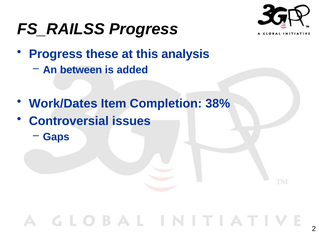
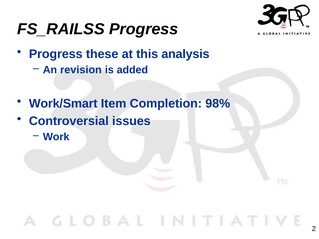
between: between -> revision (81, 70)
Work/Dates: Work/Dates -> Work/Smart (63, 104)
38%: 38% -> 98% (218, 104)
Gaps: Gaps -> Work (56, 137)
